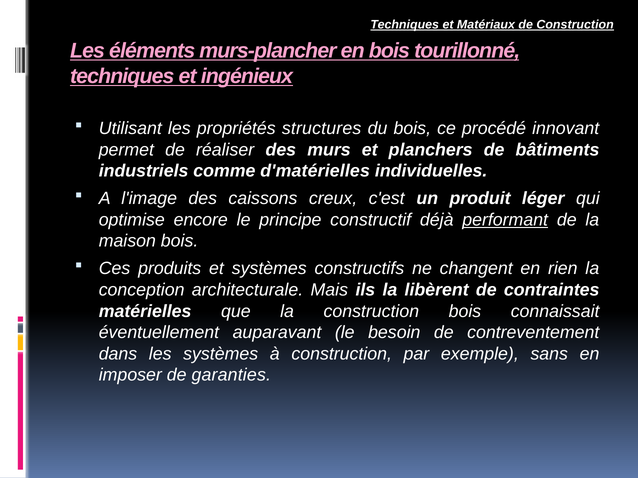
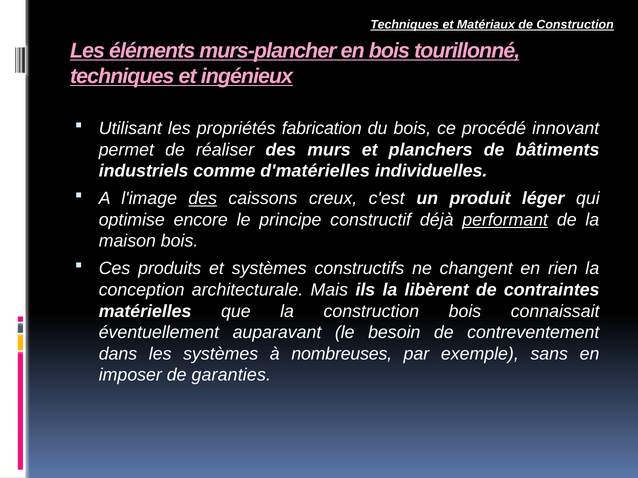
structures: structures -> fabrication (322, 129)
des underline: none -> present (203, 199)
à construction: construction -> nombreuses (342, 354)
